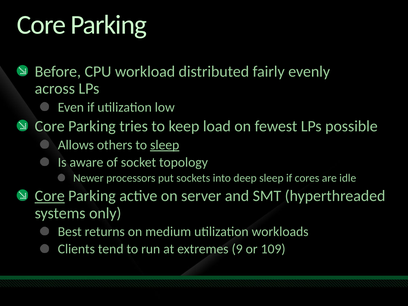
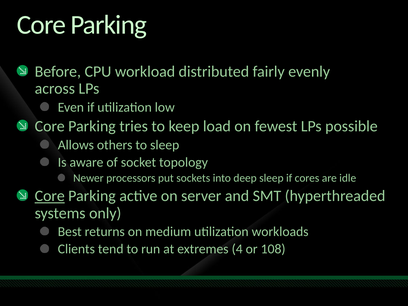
sleep underline: present -> none (165, 145)
9: 9 -> 4 (237, 249)
109: 109 -> 108 (273, 249)
